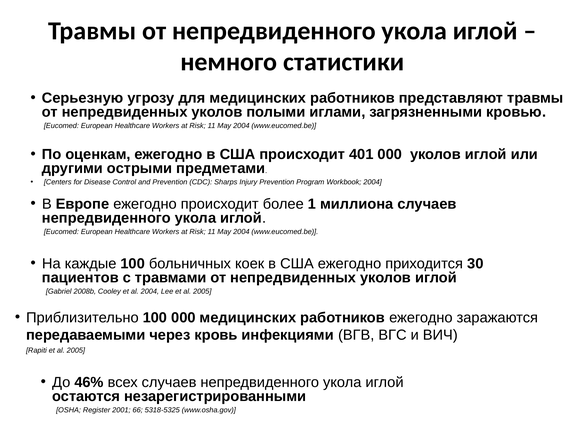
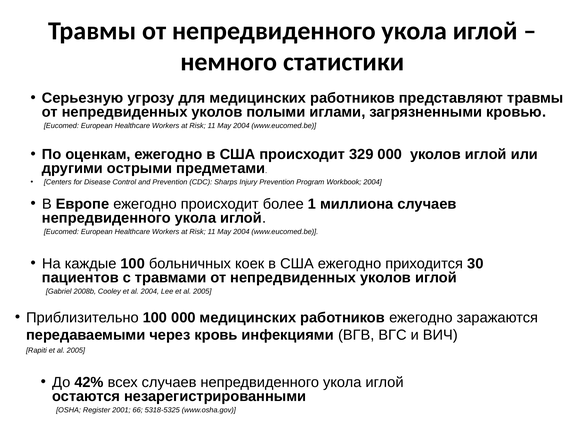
401: 401 -> 329 (361, 155)
46%: 46% -> 42% (89, 383)
